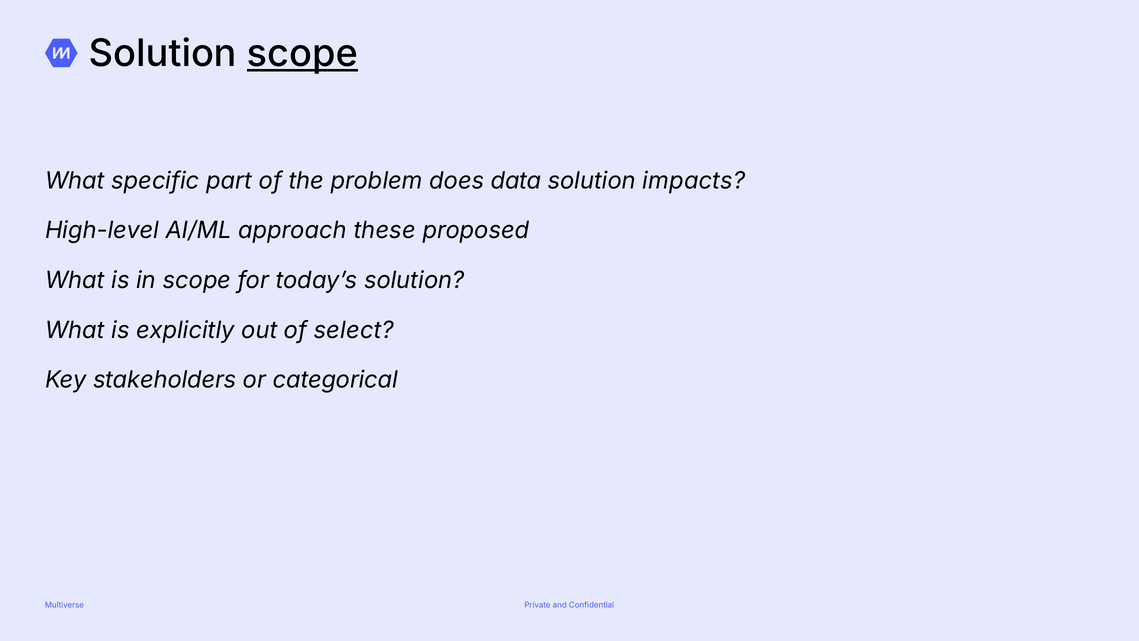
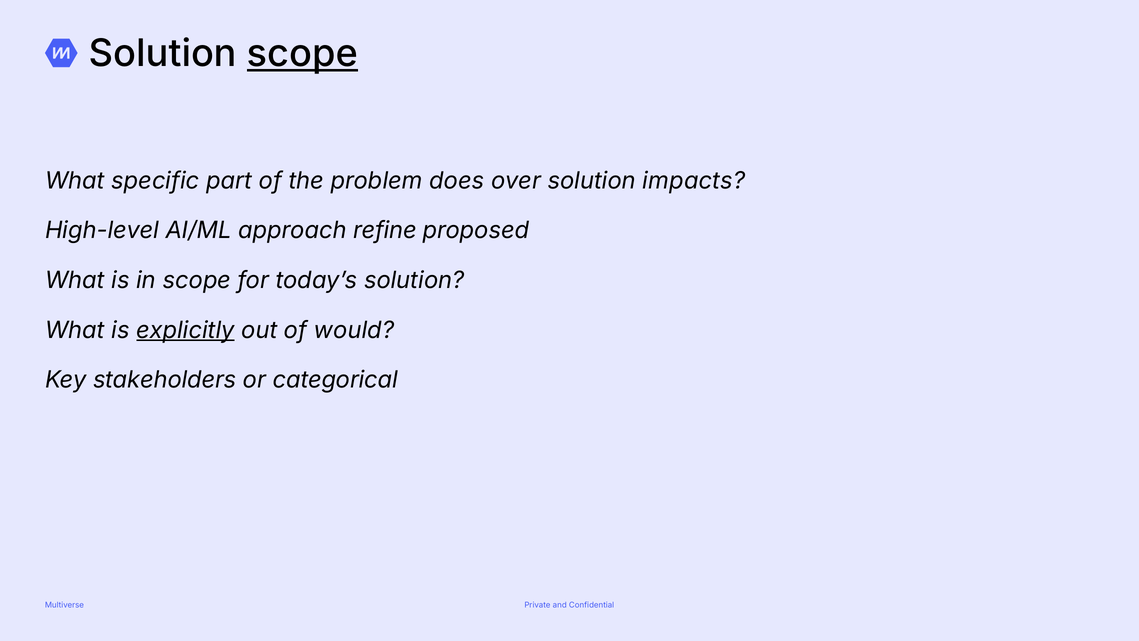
data: data -> over (516, 181)
these: these -> refine (385, 230)
explicitly underline: none -> present (185, 330)
select: select -> would (354, 330)
